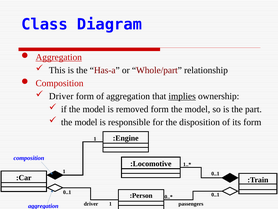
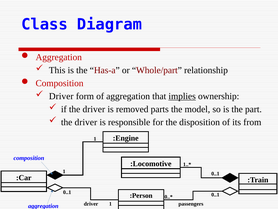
Aggregation underline: present -> none (59, 57)
if the model: model -> driver (94, 109)
removed form: form -> parts (160, 109)
model: model -> driver (86, 122)
its form: form -> from (252, 122)
